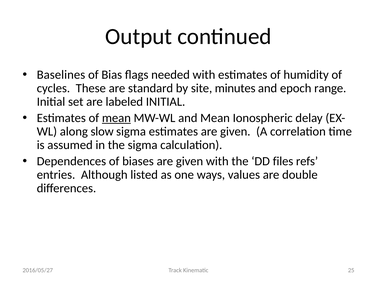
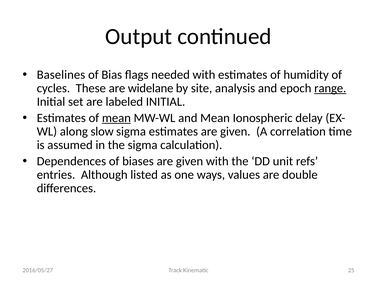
standard: standard -> widelane (151, 88)
minutes: minutes -> analysis (235, 88)
range underline: none -> present (330, 88)
files: files -> unit (283, 161)
